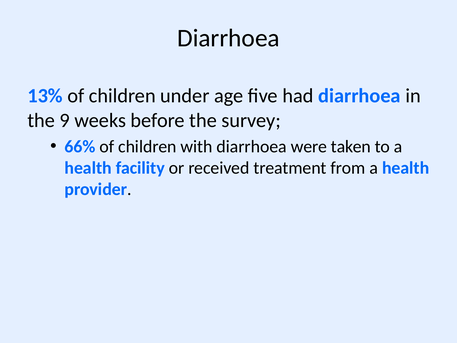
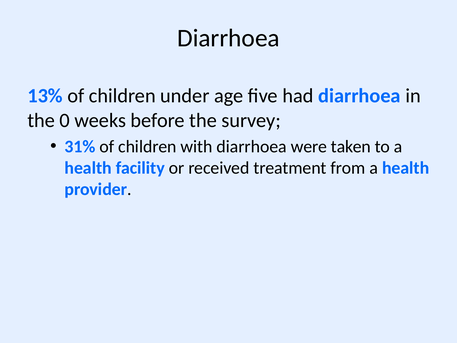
9: 9 -> 0 (65, 120)
66%: 66% -> 31% (80, 146)
